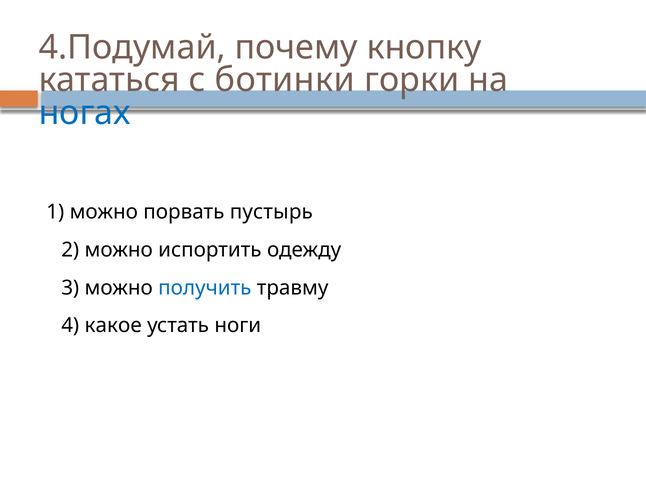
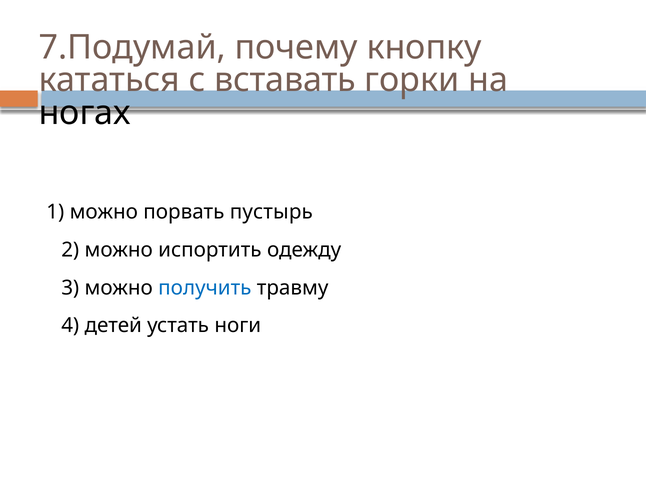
4.Подумай: 4.Подумай -> 7.Подумай (132, 47)
ботинки: ботинки -> вставать (285, 80)
ногах colour: blue -> black (85, 113)
какое: какое -> детей (113, 325)
